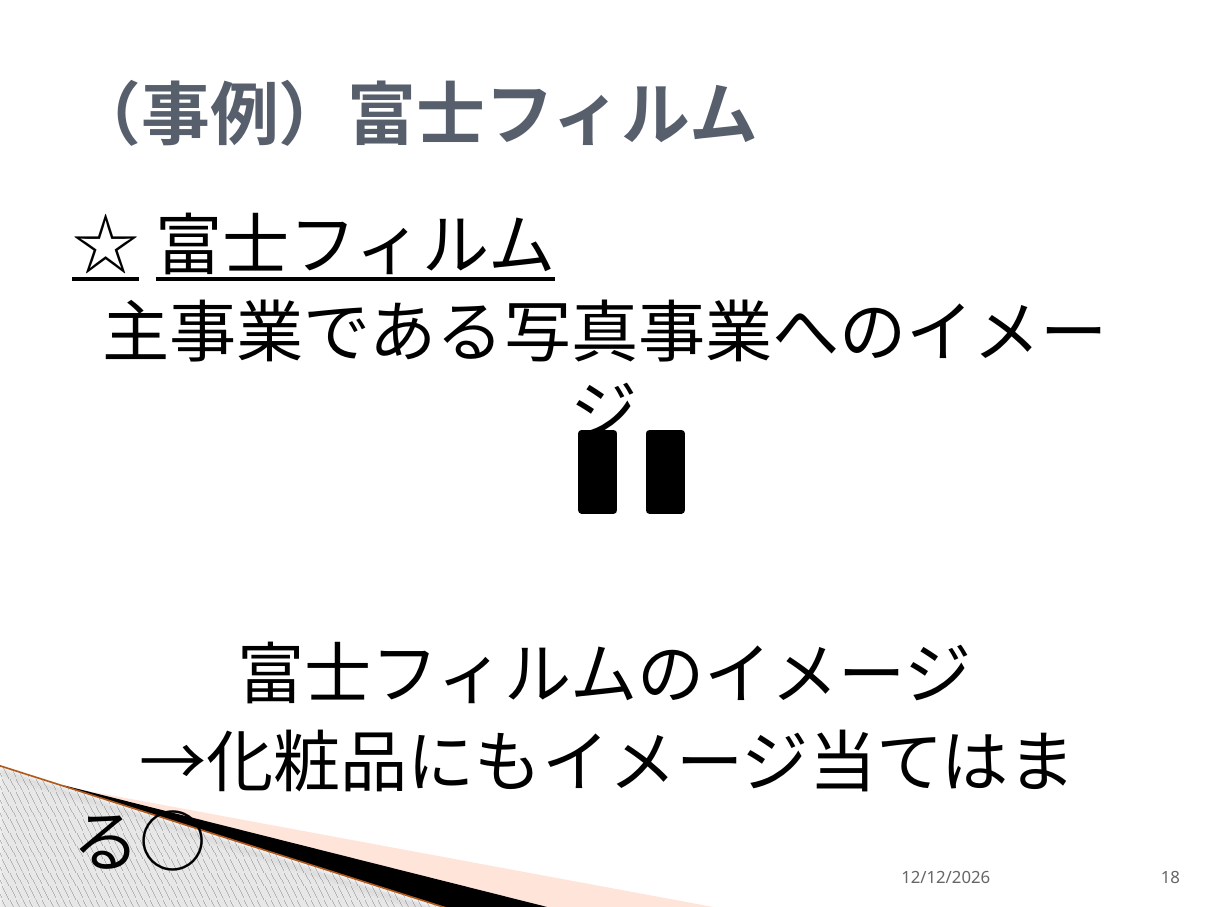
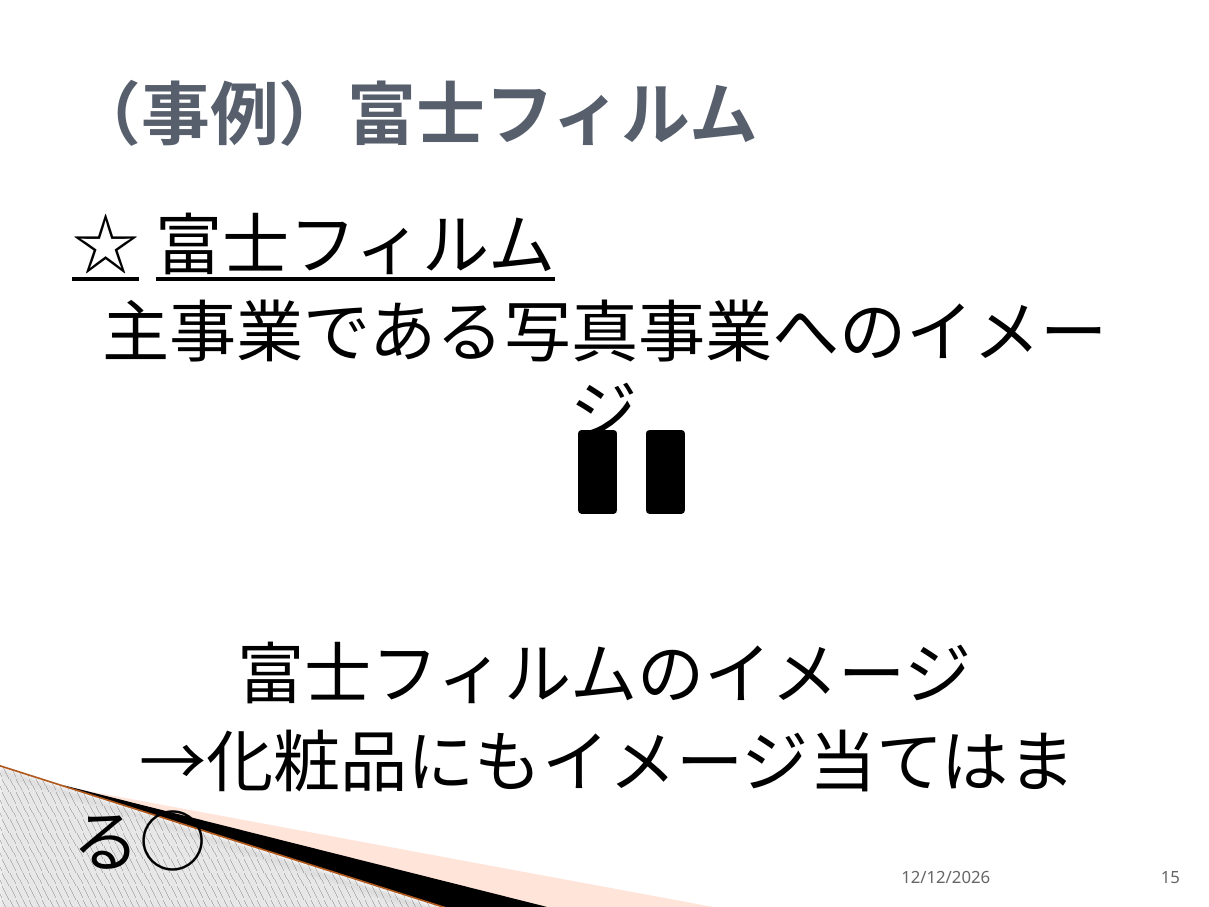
18: 18 -> 15 (1170, 878)
